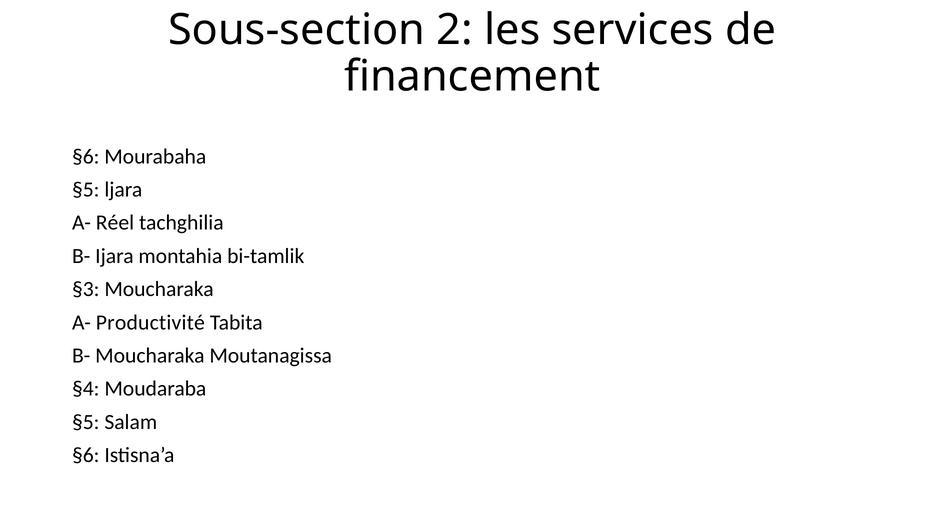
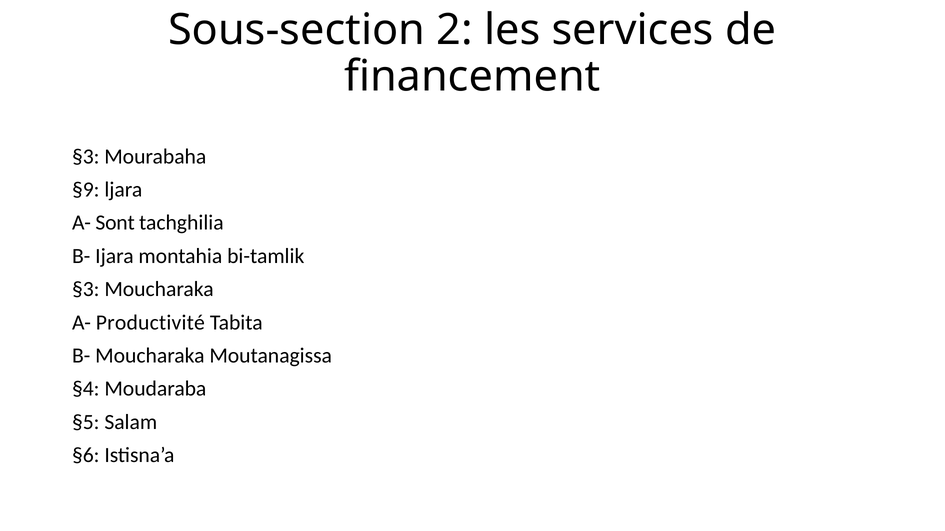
§6: §6 -> §3 (86, 157)
§5: §5 -> §9 (86, 190)
Réel: Réel -> Sont (115, 223)
